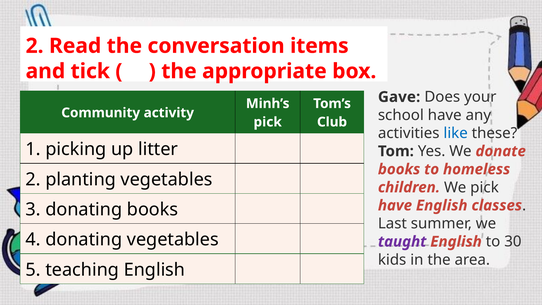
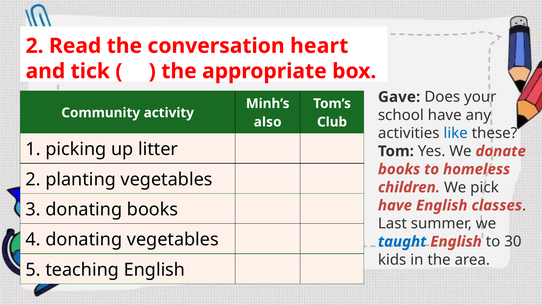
items: items -> heart (319, 46)
pick: pick -> also (268, 122)
taught colour: purple -> blue (402, 242)
